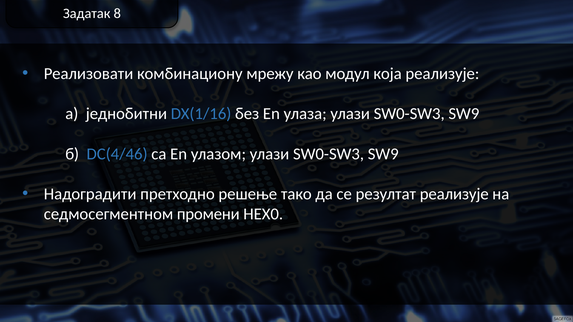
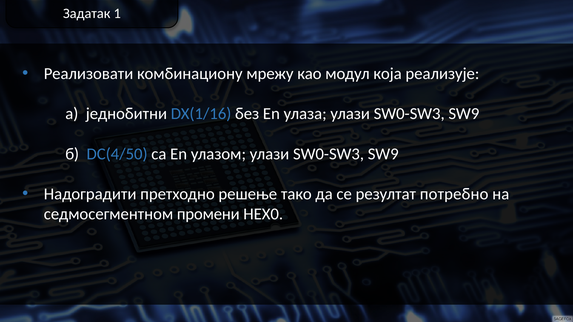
8: 8 -> 1 (117, 14)
DC(4/46: DC(4/46 -> DC(4/50 (117, 154)
резултат реализује: реализује -> потребно (454, 194)
